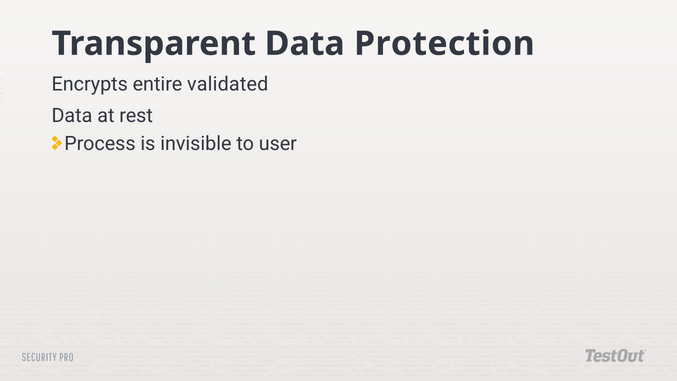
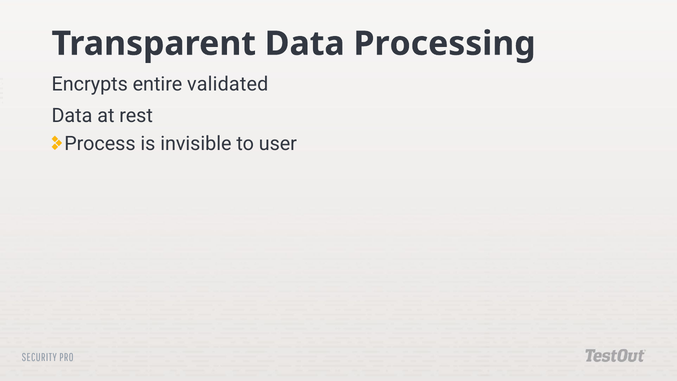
Protection: Protection -> Processing (445, 44)
